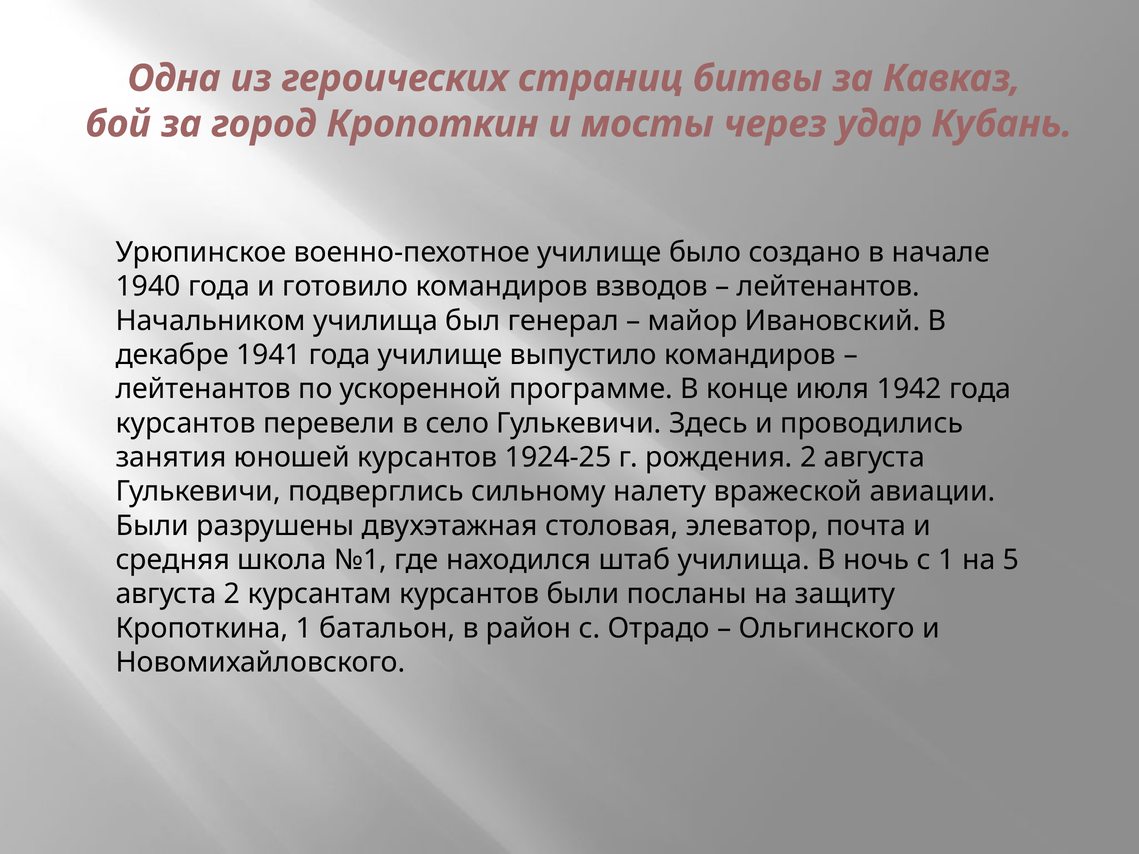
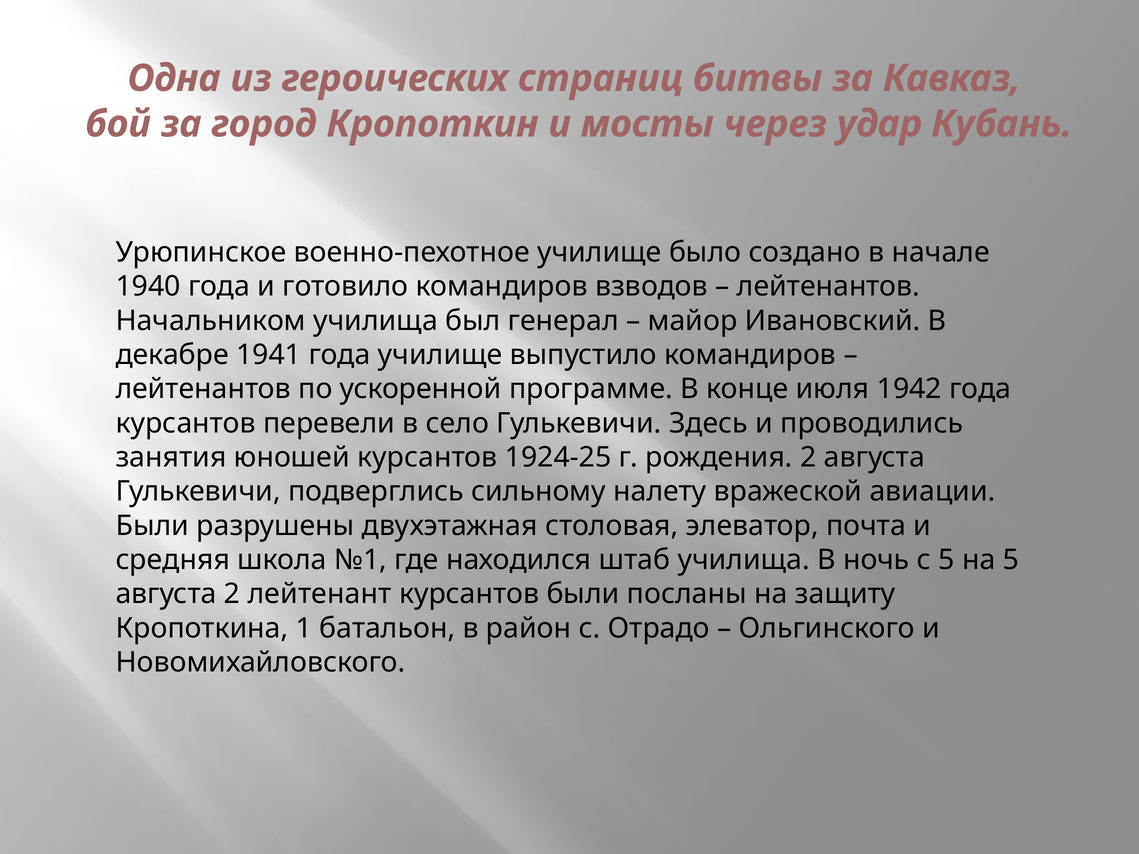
с 1: 1 -> 5 (947, 560)
курсантам: курсантам -> лейтенант (320, 594)
